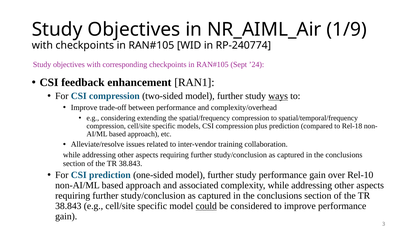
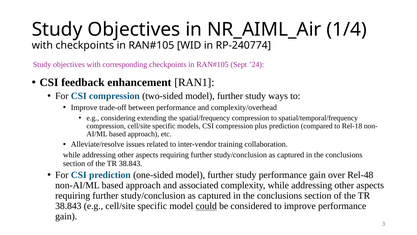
1/9: 1/9 -> 1/4 (347, 29)
ways underline: present -> none (278, 96)
Rel-10: Rel-10 -> Rel-48 (360, 175)
